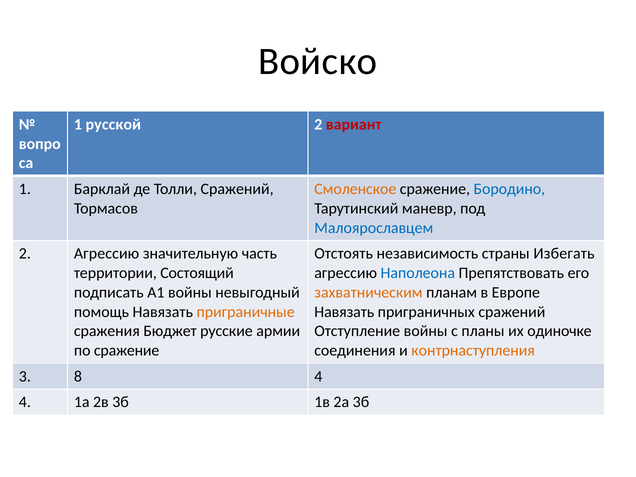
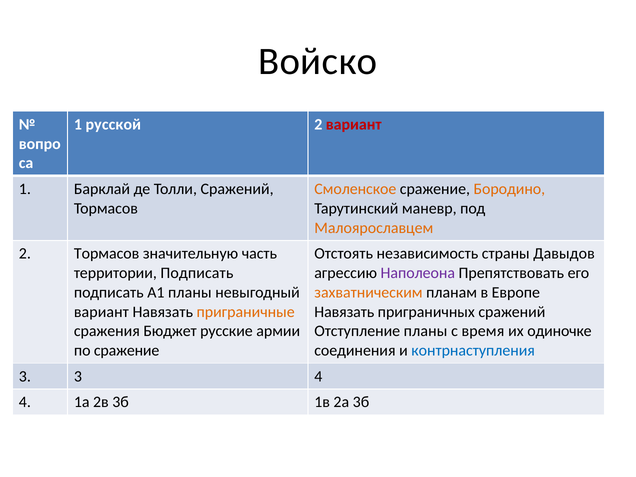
Бородино colour: blue -> orange (509, 189)
Малоярославцем colour: blue -> orange (374, 228)
2 Агрессию: Агрессию -> Тормасов (107, 254)
Избегать: Избегать -> Давыдов (564, 254)
территории Состоящий: Состоящий -> Подписать (197, 273)
Наполеона colour: blue -> purple (418, 273)
А1 войны: войны -> планы (190, 292)
помощь: помощь -> вариант (101, 312)
Отступление войны: войны -> планы (426, 331)
планы: планы -> время (483, 331)
контрнаступления colour: orange -> blue (473, 351)
3 8: 8 -> 3 (78, 376)
